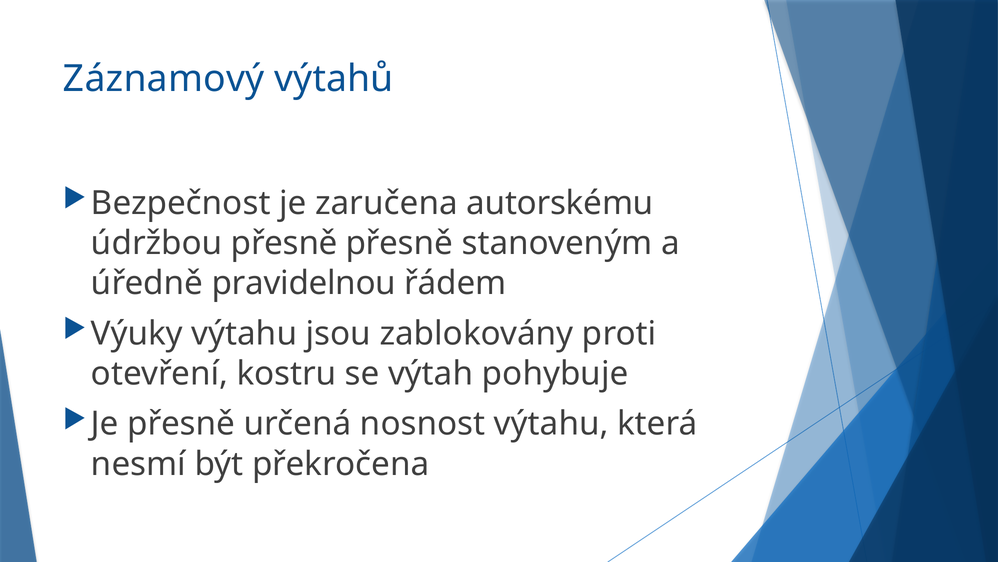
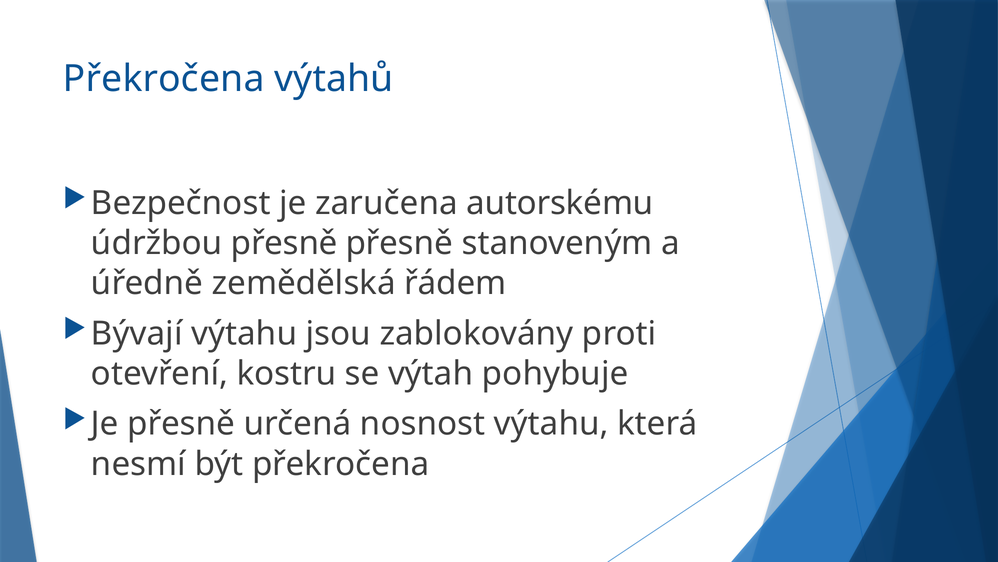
Záznamový: Záznamový -> Překročena (164, 79)
pravidelnou: pravidelnou -> zemědělská (304, 283)
Výuky: Výuky -> Bývají (137, 333)
